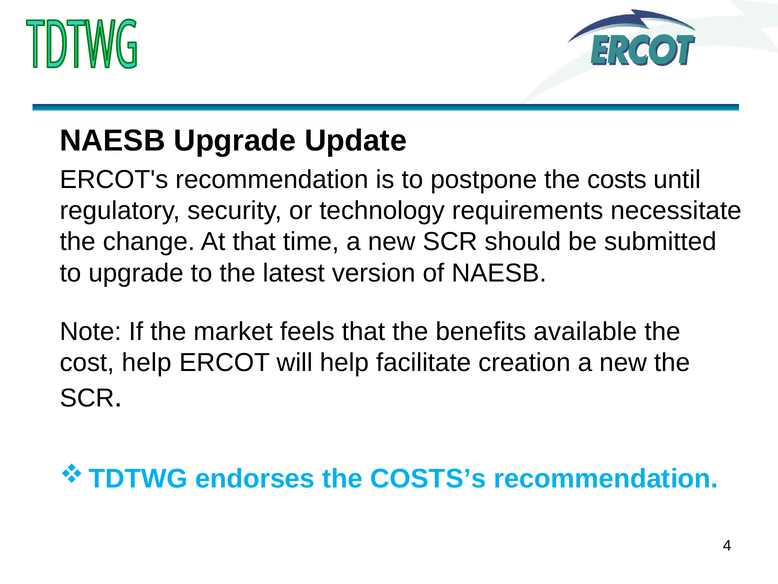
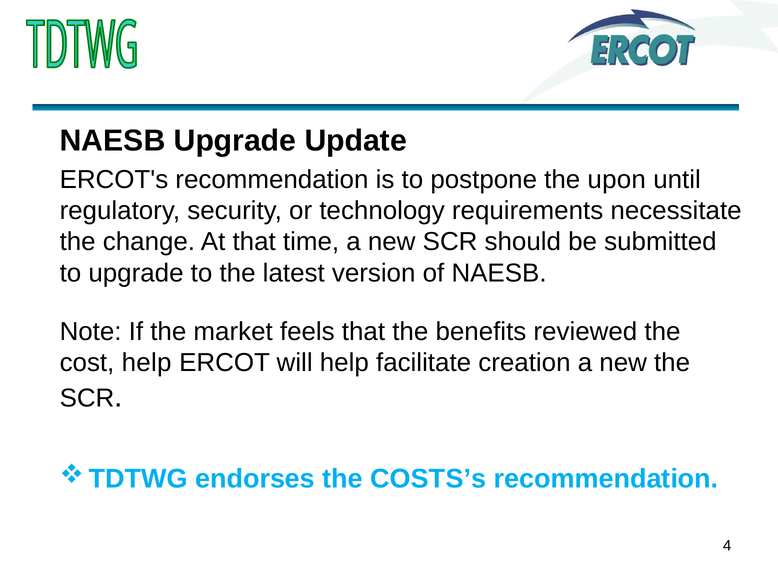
costs: costs -> upon (617, 179)
available: available -> reviewed (585, 331)
